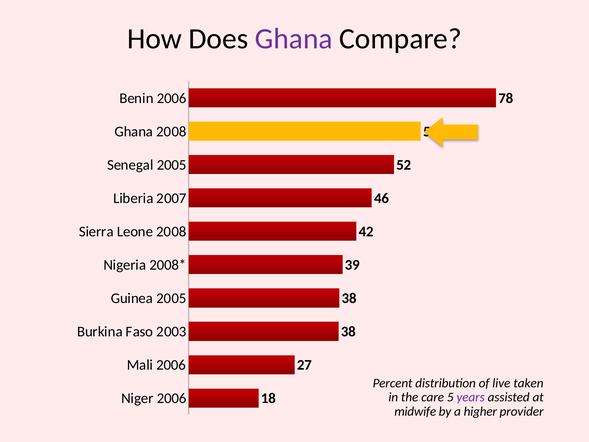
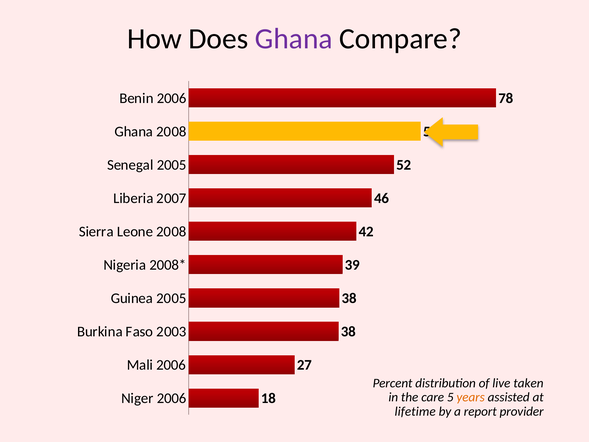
years colour: purple -> orange (471, 397)
midwife: midwife -> lifetime (415, 411)
higher: higher -> report (480, 411)
